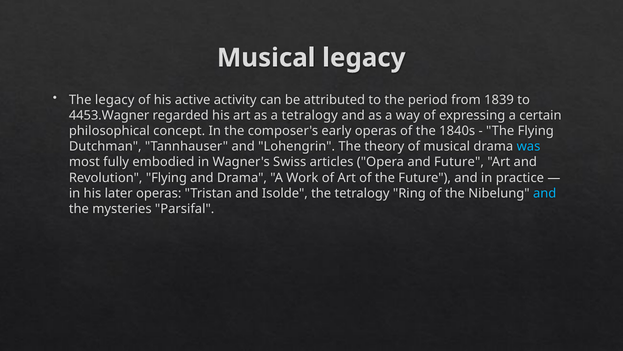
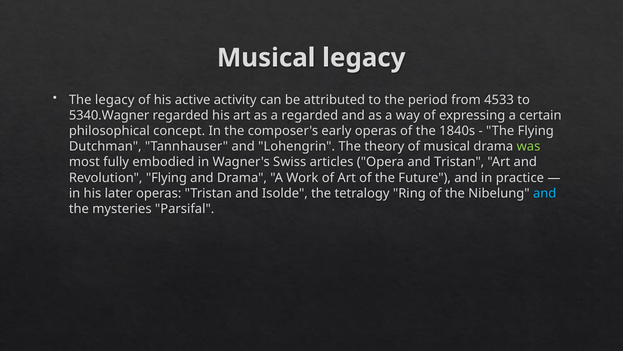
1839: 1839 -> 4533 (499, 100)
4453.Wagner: 4453.Wagner -> 5340.Wagner (109, 115)
a tetralogy: tetralogy -> regarded (310, 115)
was colour: light blue -> light green (529, 146)
and Future: Future -> Tristan (459, 162)
